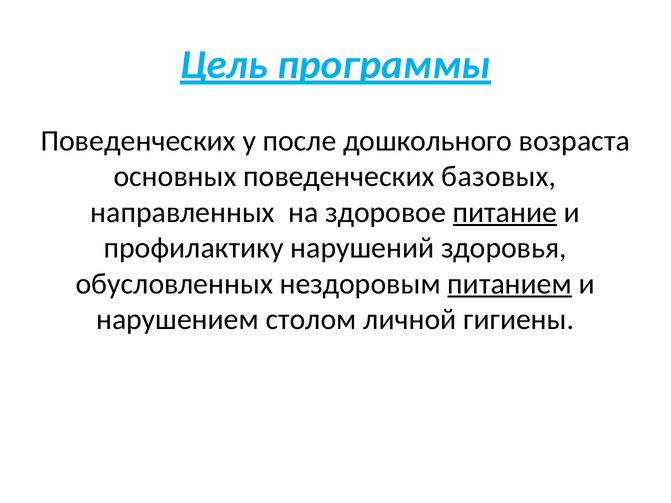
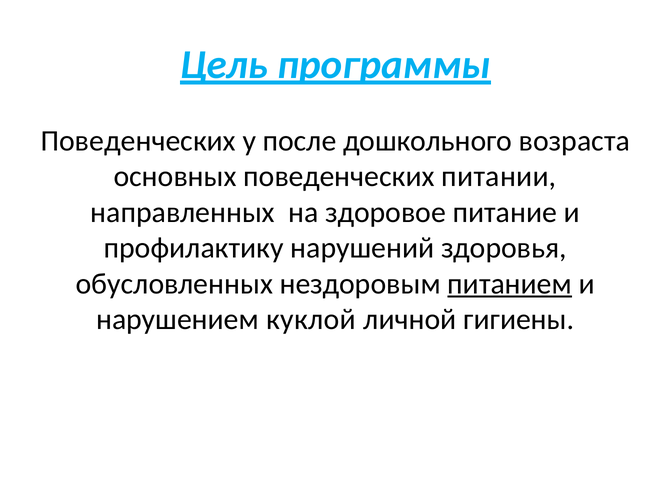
базовых: базовых -> питании (499, 177)
питание underline: present -> none (505, 212)
столом: столом -> куклой (311, 320)
